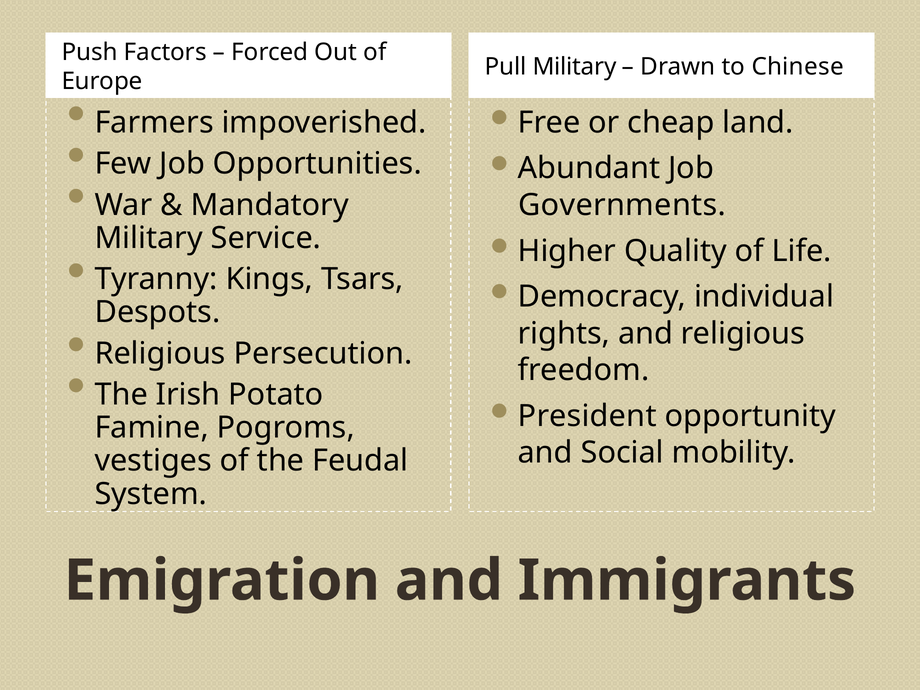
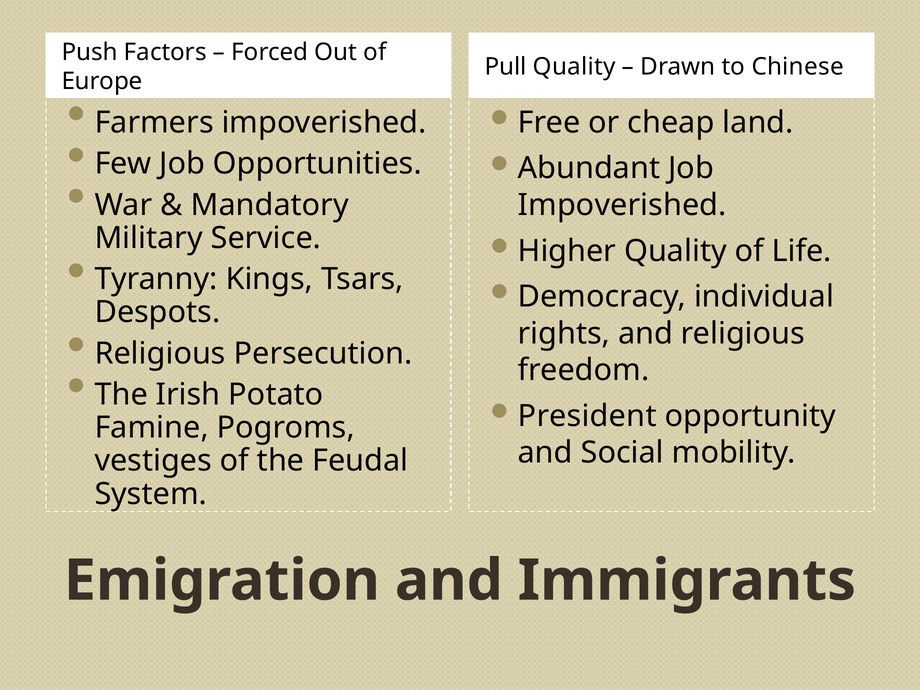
Pull Military: Military -> Quality (574, 67)
Governments: Governments -> Impoverished (622, 205)
